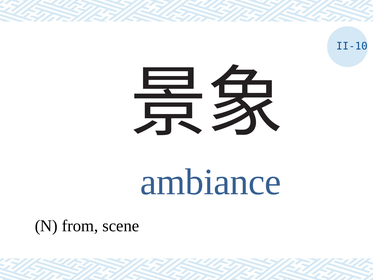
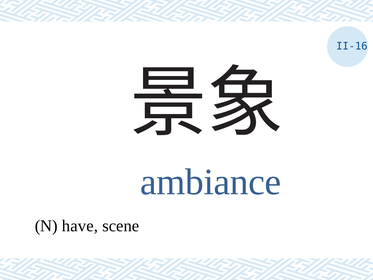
II-10: II-10 -> II-16 (352, 46)
from: from -> have (80, 226)
